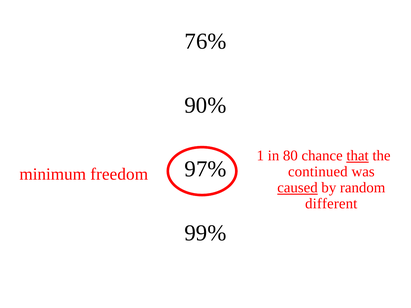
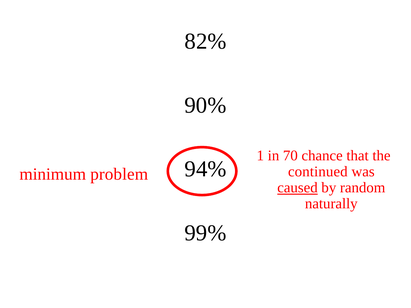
76%: 76% -> 82% (206, 41)
80: 80 -> 70 (290, 156)
that underline: present -> none (358, 156)
97%: 97% -> 94% (206, 169)
freedom: freedom -> problem (119, 174)
different: different -> naturally (331, 204)
